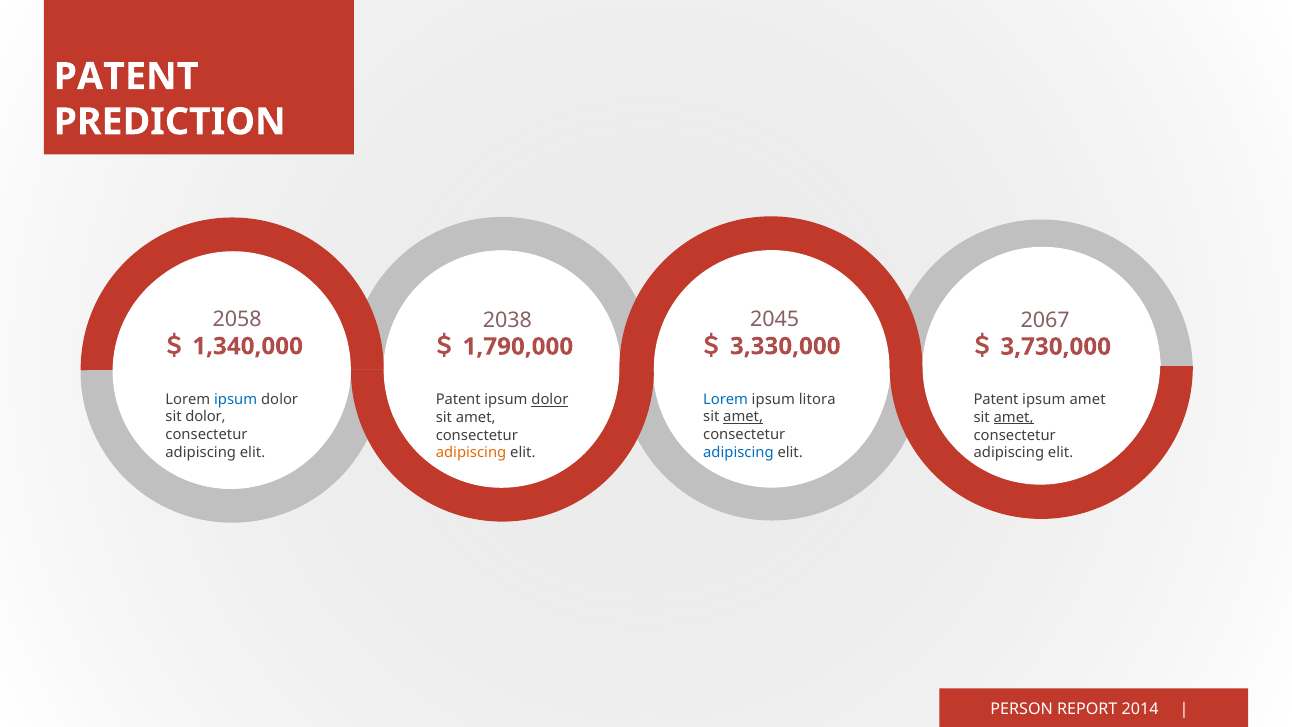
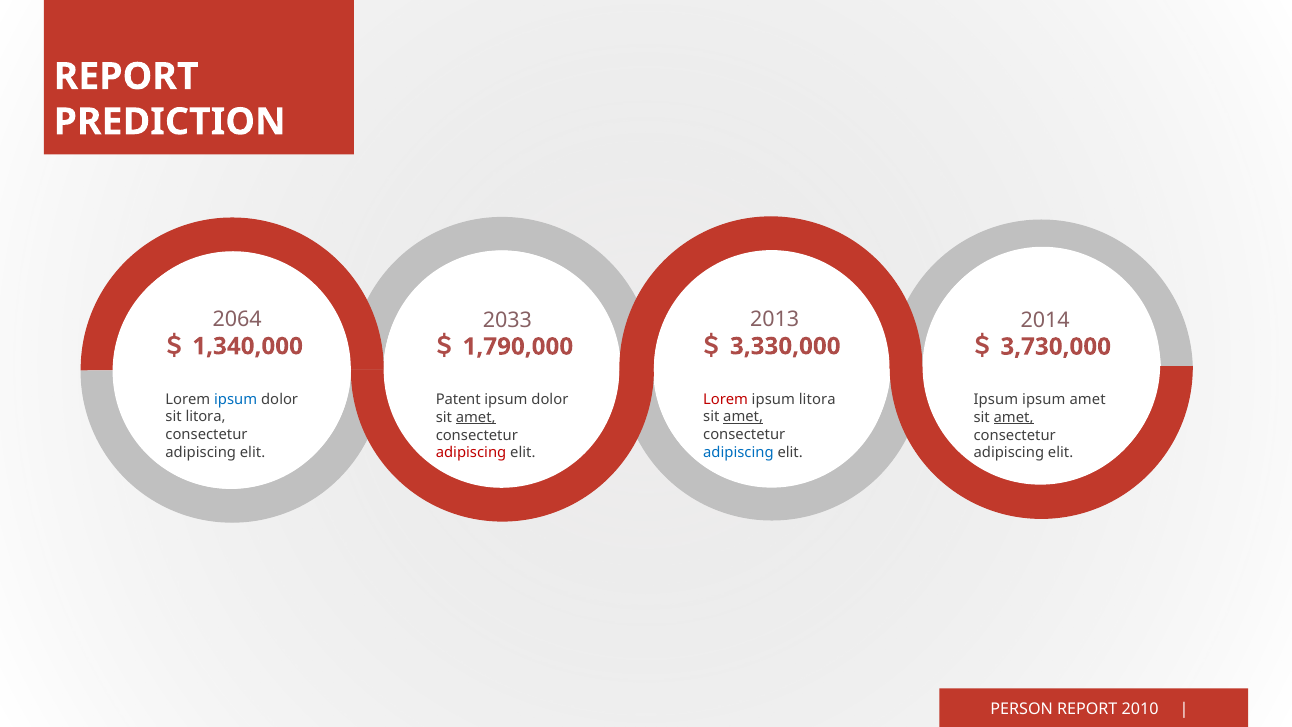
PATENT: PATENT -> REPORT (126, 77)
2058: 2058 -> 2064 (237, 320)
2045: 2045 -> 2013 (775, 320)
2038: 2038 -> 2033 (507, 320)
2067: 2067 -> 2014 (1045, 320)
Lorem colour: blue -> red (726, 399)
dolor underline: present -> none (550, 399)
Patent: Patent -> Ipsum (996, 400)
sit dolor: dolor -> litora (205, 417)
amet underline: none -> present (476, 417)
adipiscing colour: orange -> red (471, 453)
2014: 2014 -> 2010 (1140, 709)
